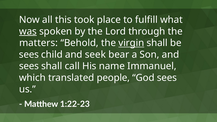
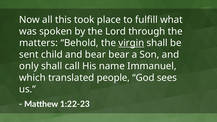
was underline: present -> none (28, 31)
sees: sees -> sent (29, 55)
and seek: seek -> bear (95, 55)
sees: sees -> only (29, 66)
